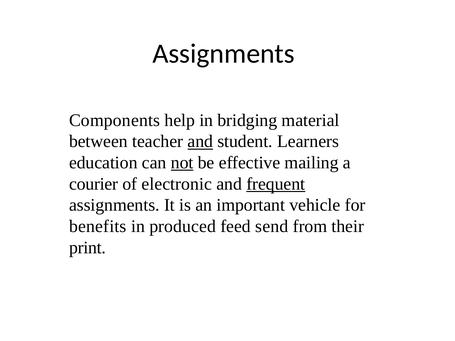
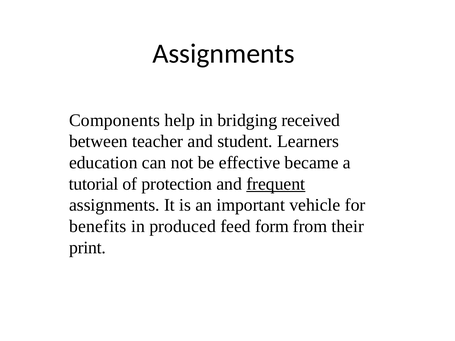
material: material -> received (311, 120)
and underline: present -> none (200, 142)
not underline: present -> none (182, 163)
mailing: mailing -> became (312, 163)
courier: courier -> tutorial (94, 184)
electronic: electronic -> protection (177, 184)
send: send -> form (272, 227)
